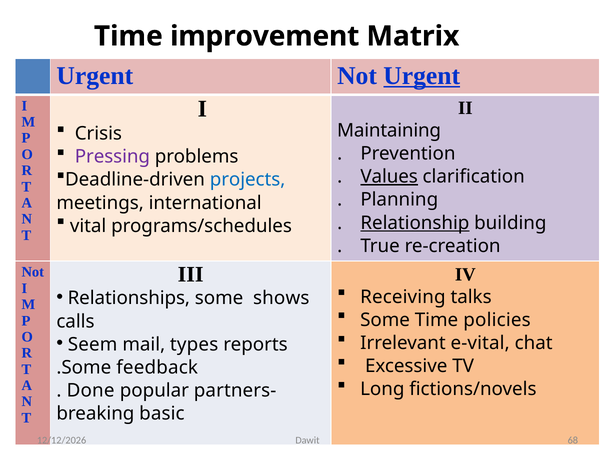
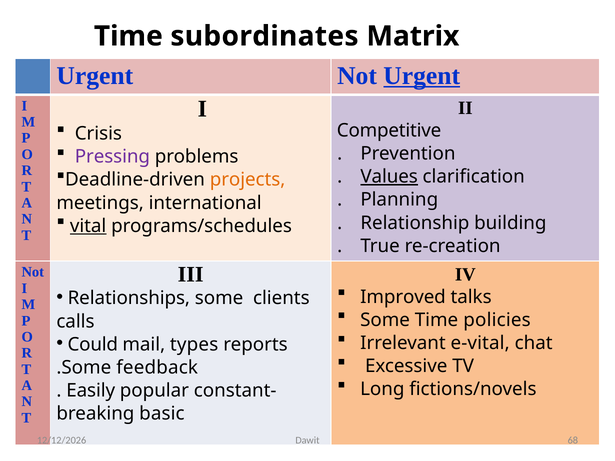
improvement: improvement -> subordinates (264, 36)
Maintaining: Maintaining -> Competitive (389, 131)
projects colour: blue -> orange (248, 180)
vital underline: none -> present (88, 226)
Relationship underline: present -> none (415, 223)
Receiving: Receiving -> Improved (403, 297)
shows: shows -> clients (281, 298)
Seem: Seem -> Could (93, 345)
Done: Done -> Easily (91, 391)
partners-: partners- -> constant- (235, 391)
